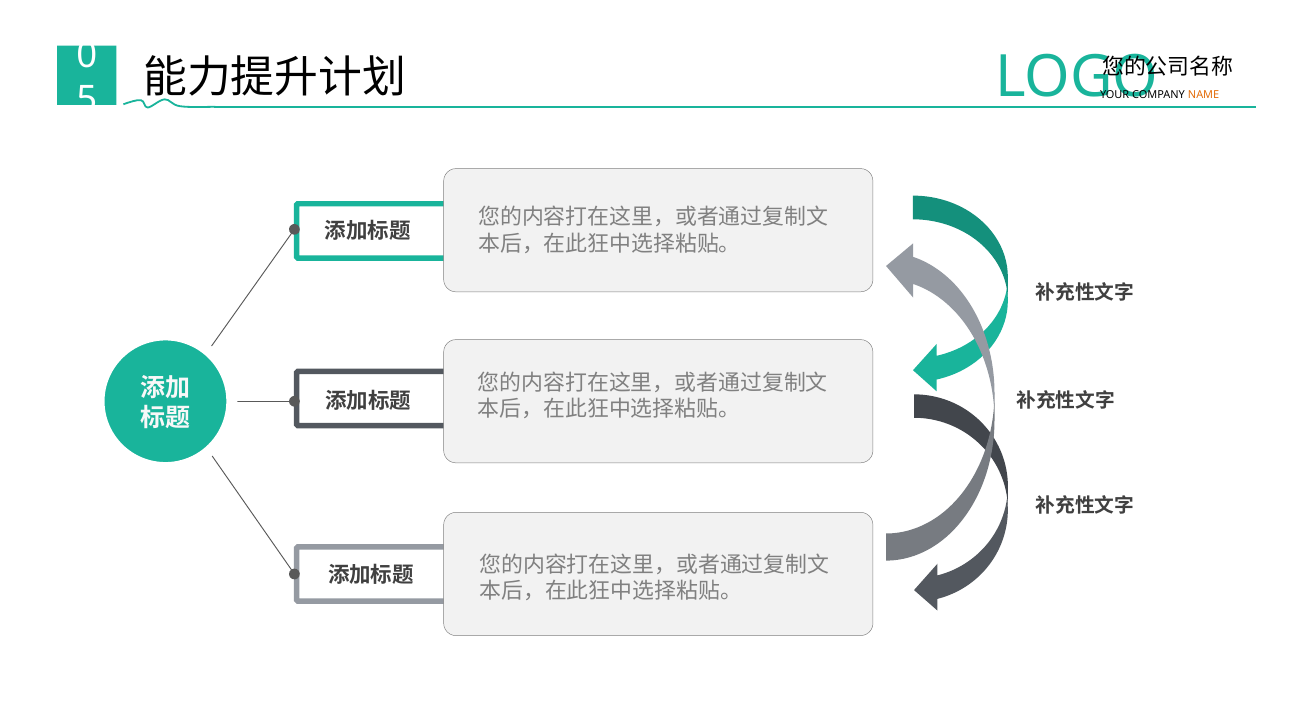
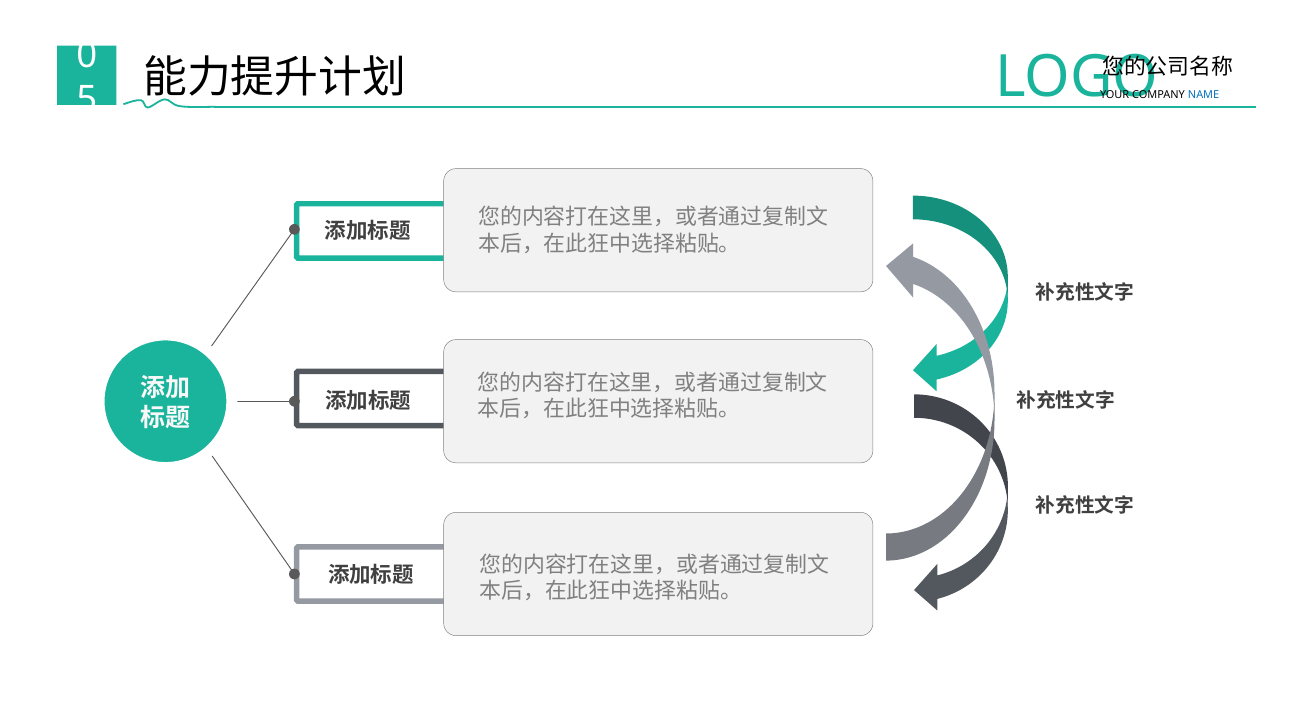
NAME colour: orange -> blue (1204, 95)
